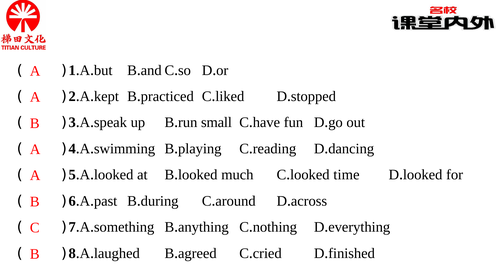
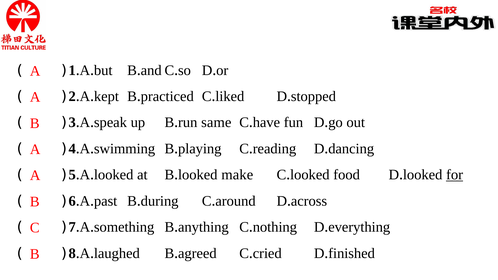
small: small -> same (216, 123)
much: much -> make (237, 175)
time: time -> food (347, 175)
for underline: none -> present (455, 175)
